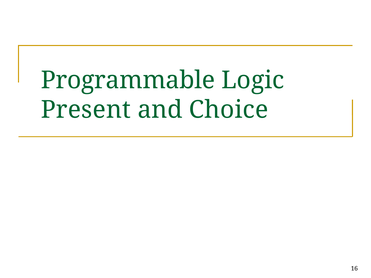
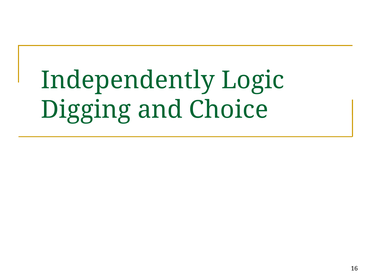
Programmable: Programmable -> Independently (128, 80)
Present: Present -> Digging (86, 110)
